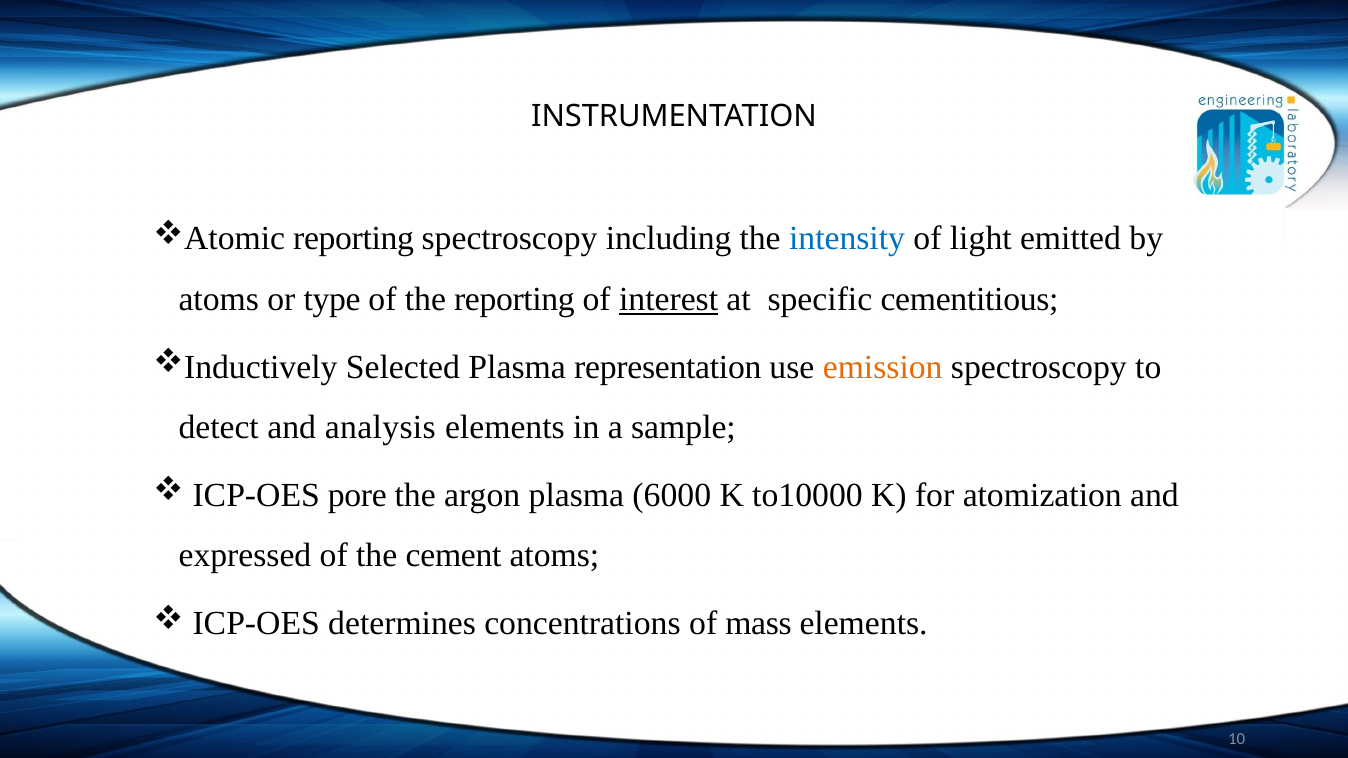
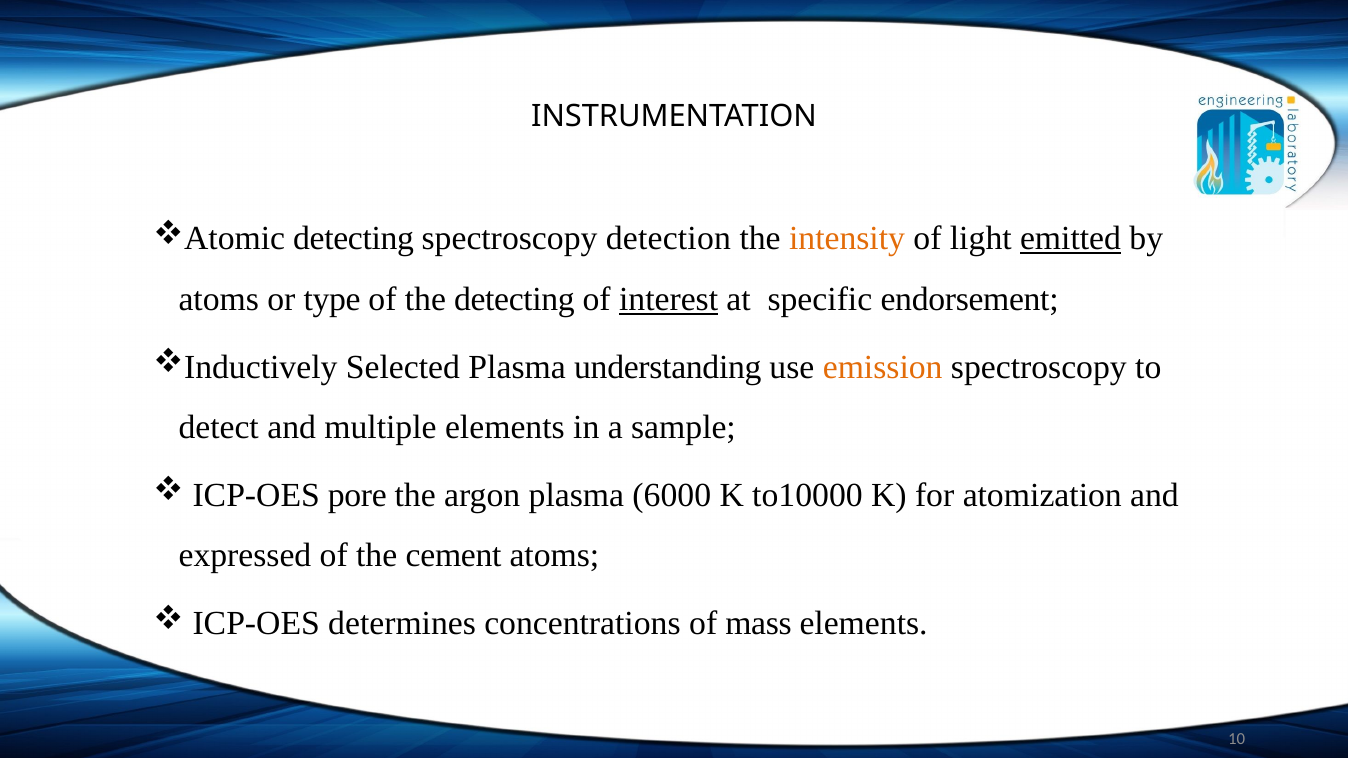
reporting: reporting -> detecting (354, 239)
including: including -> detection (668, 239)
intensity colour: blue -> orange (847, 239)
emitted underline: none -> present (1071, 239)
the reporting: reporting -> detecting (514, 299)
cementitious: cementitious -> endorsement (970, 299)
representation: representation -> understanding (668, 367)
analysis: analysis -> multiple (381, 428)
